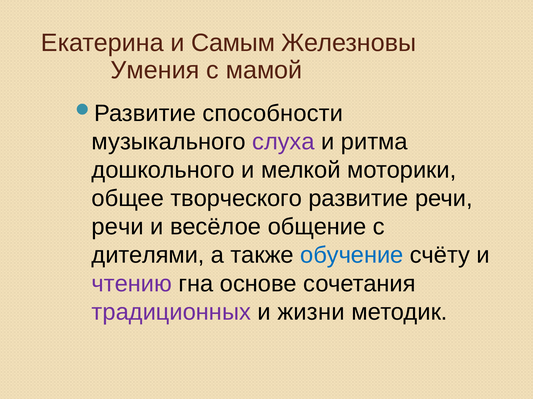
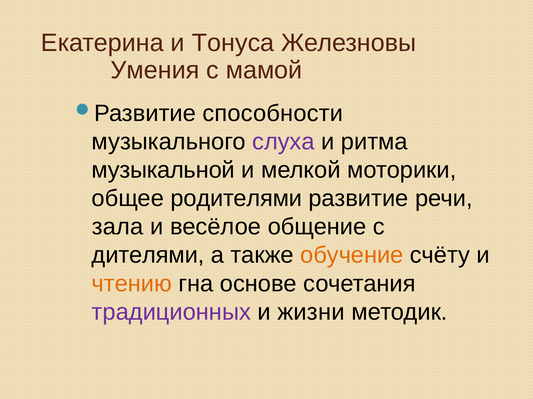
Самым: Самым -> Тонуса (233, 43)
дошкольного: дошкольного -> музыкальной (163, 170)
творческого: творческого -> родителями (236, 199)
речи: речи -> зала (118, 227)
обучение colour: blue -> orange (352, 256)
чтению colour: purple -> orange (132, 284)
